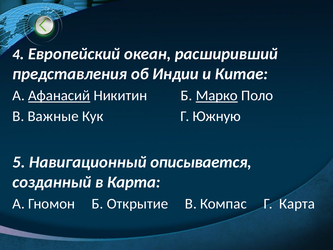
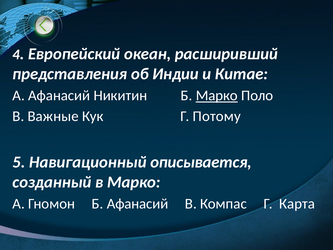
Афанасий underline: present -> none (59, 95)
Южную: Южную -> Потому (217, 116)
в Карта: Карта -> Марко (134, 182)
Б Открытие: Открытие -> Афанасий (138, 204)
